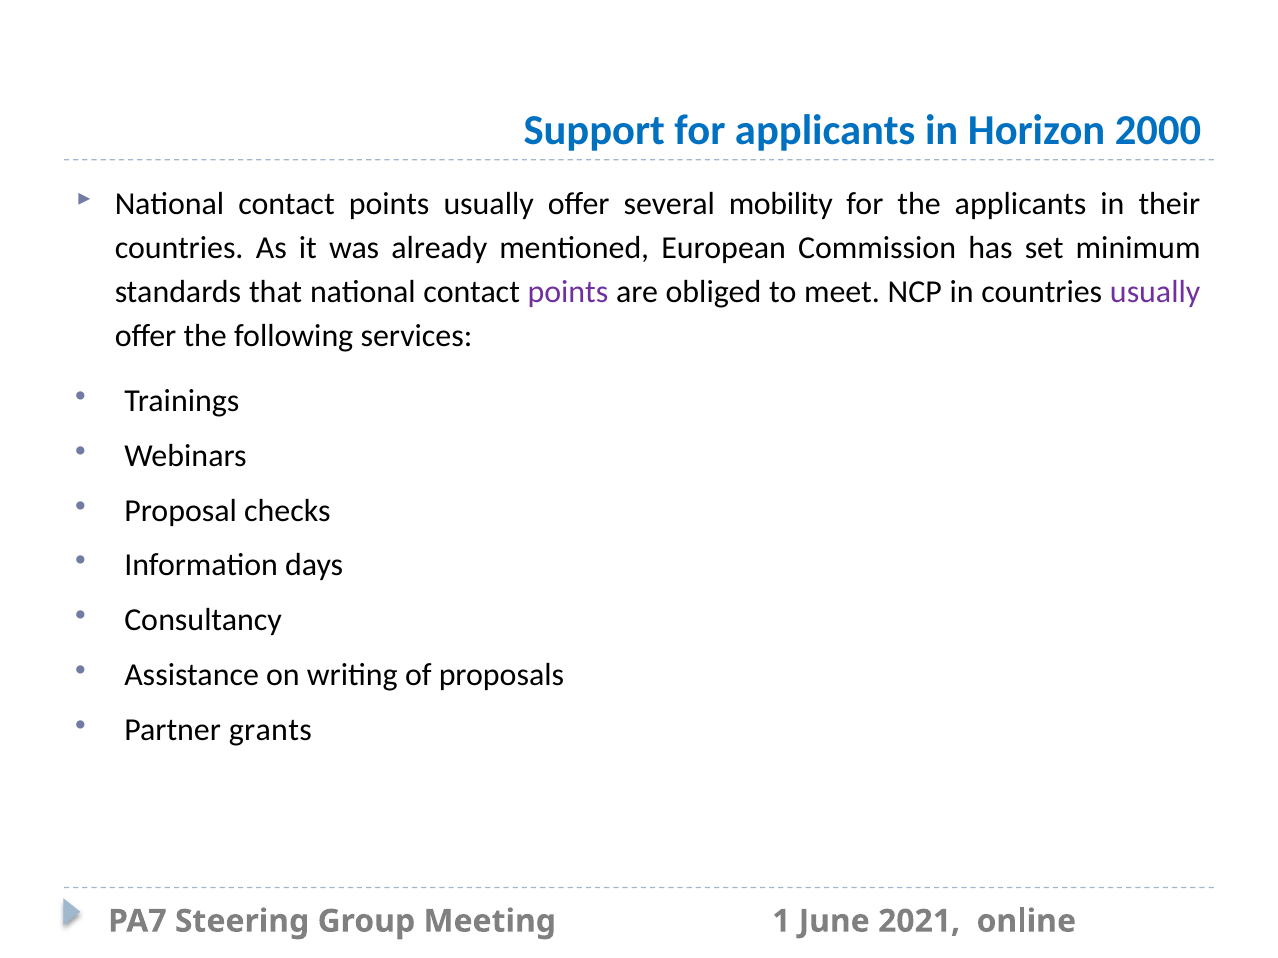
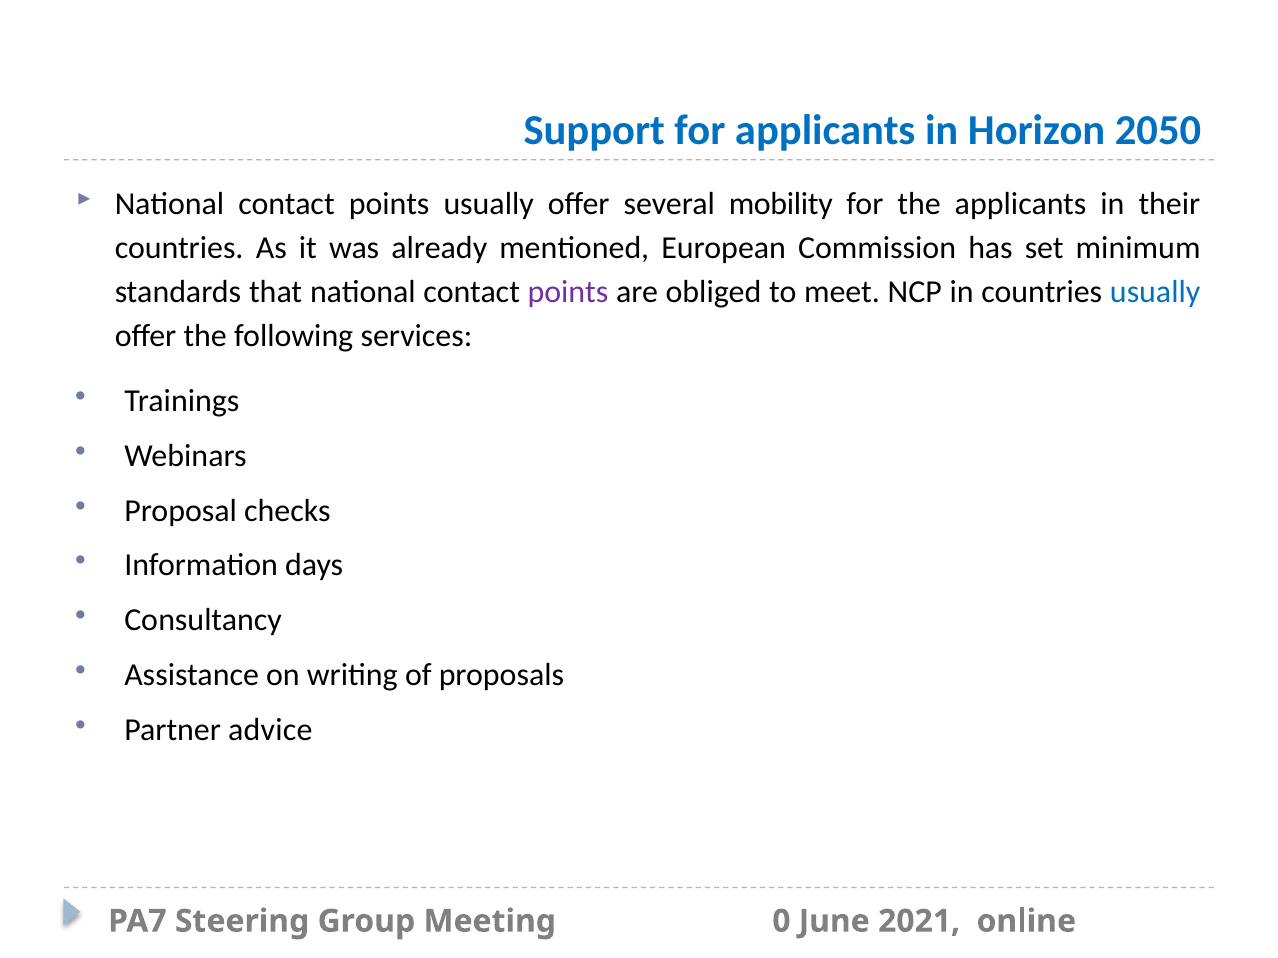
2000: 2000 -> 2050 (1158, 131)
usually colour: purple -> blue (1155, 292)
grants: grants -> advice (270, 730)
1: 1 -> 0 (781, 922)
